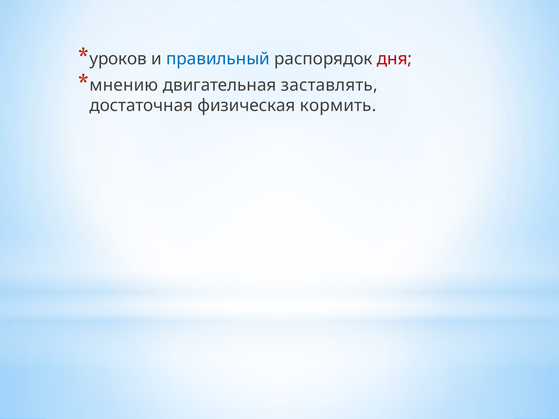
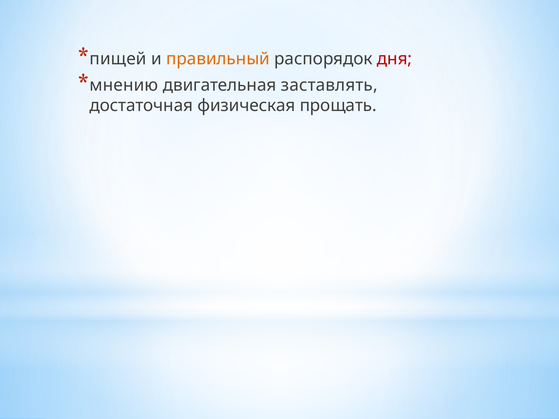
уроков: уроков -> пищей (118, 59)
правильный colour: blue -> orange (218, 59)
кормить: кормить -> прощать (338, 106)
